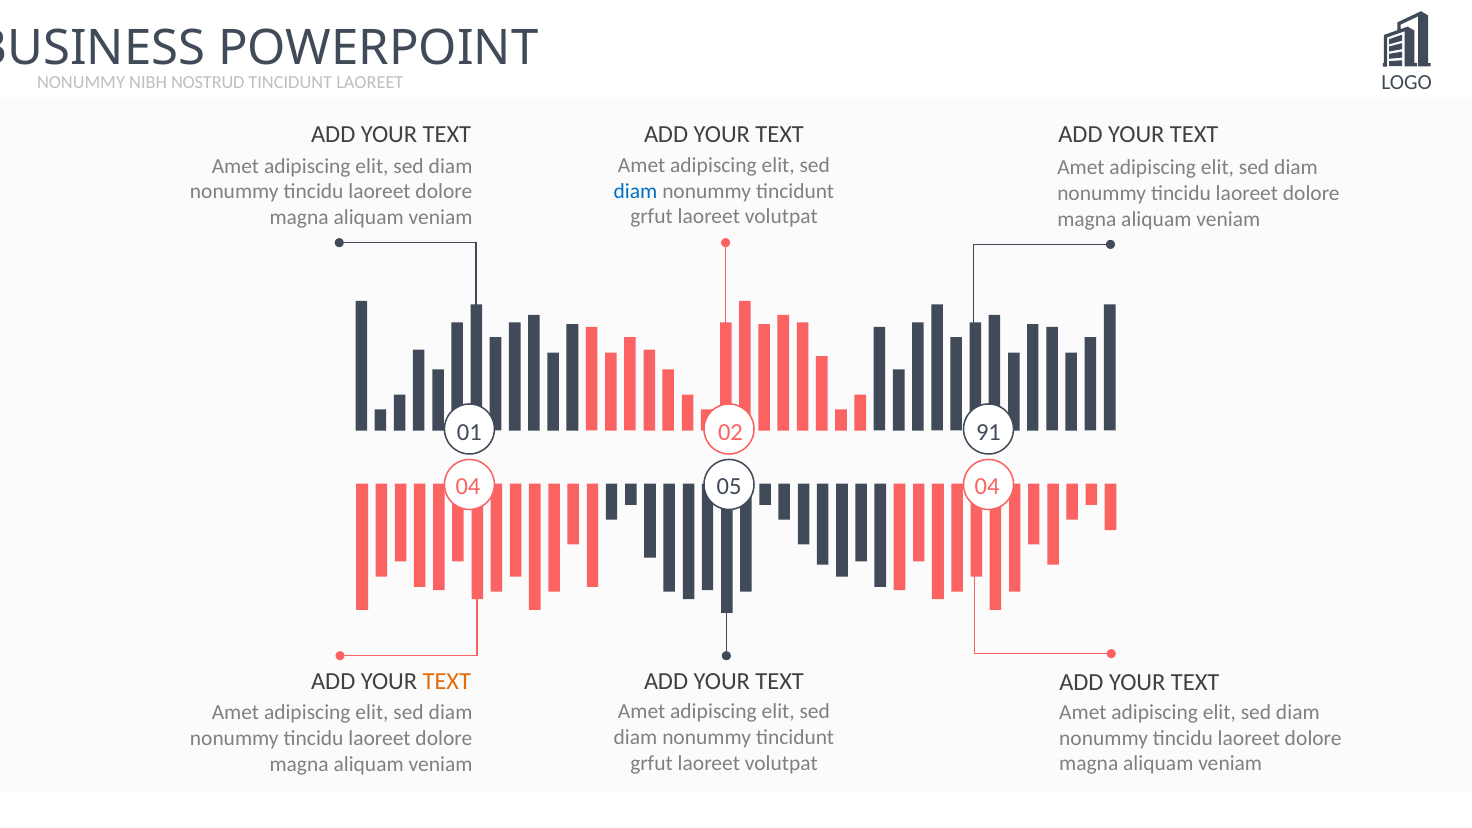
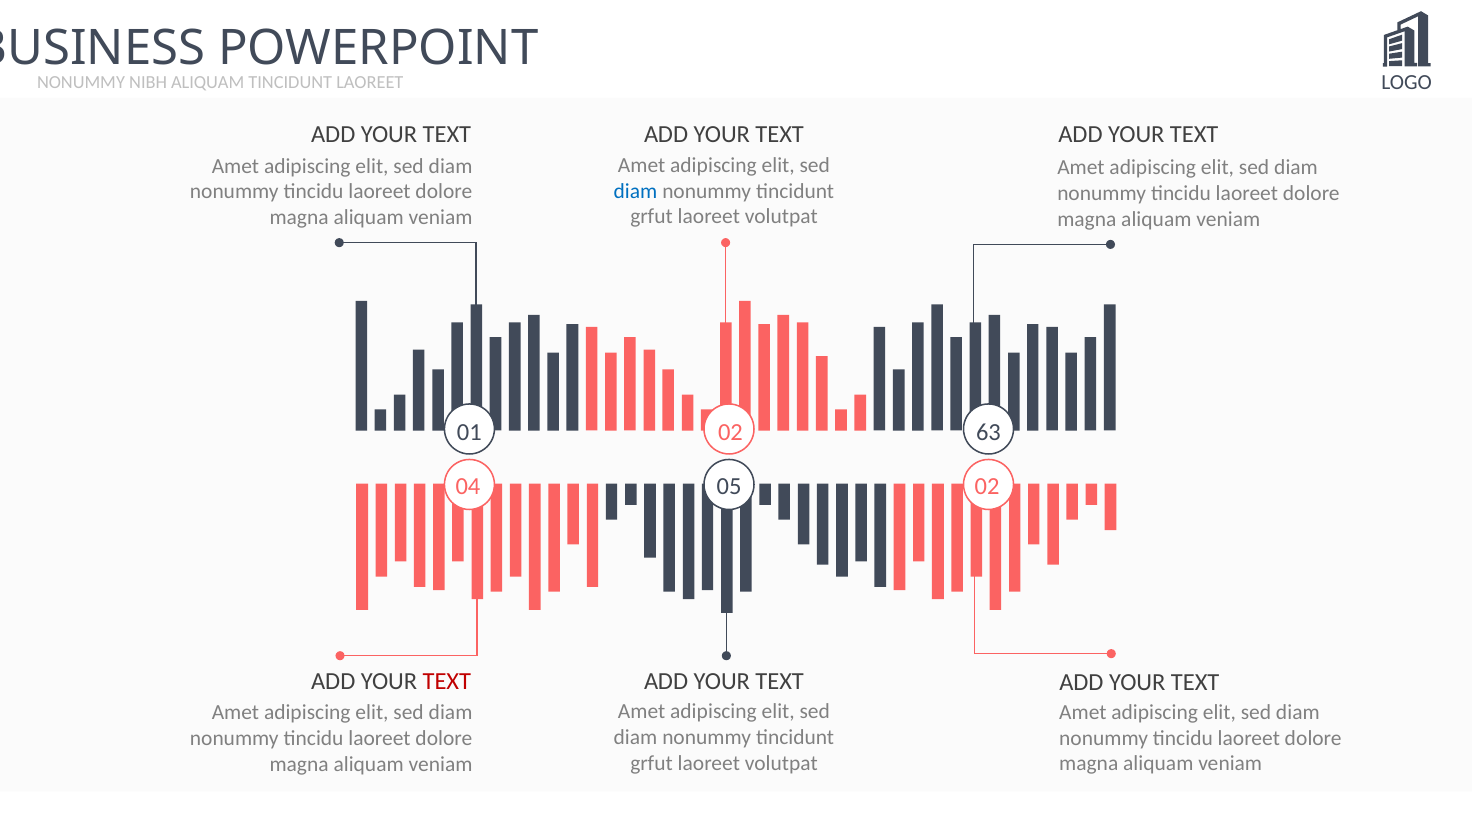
NOSTRUD: NOSTRUD -> ALIQUAM (208, 82)
91: 91 -> 63 (989, 432)
05 04: 04 -> 02 (987, 486)
TEXT colour: orange -> red (447, 681)
